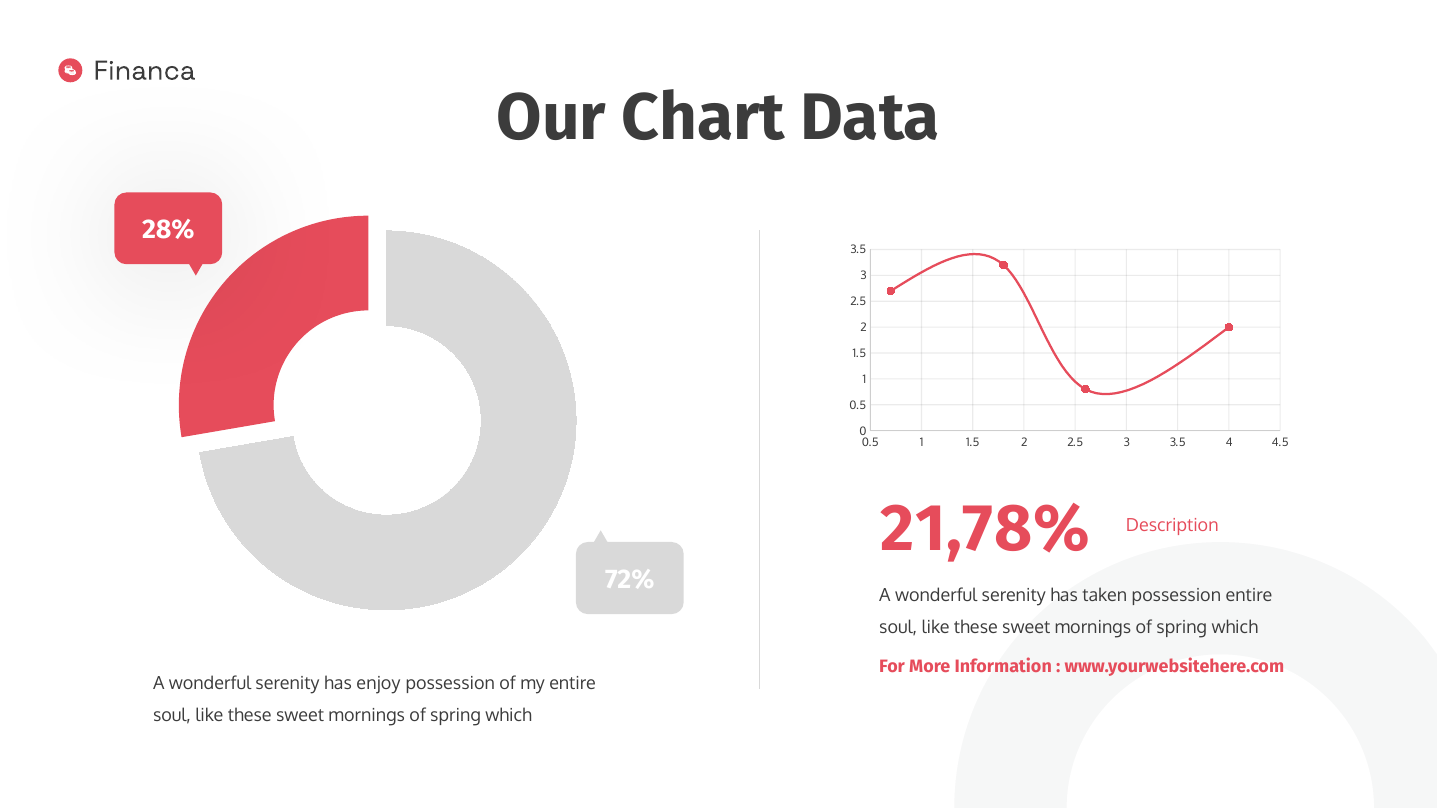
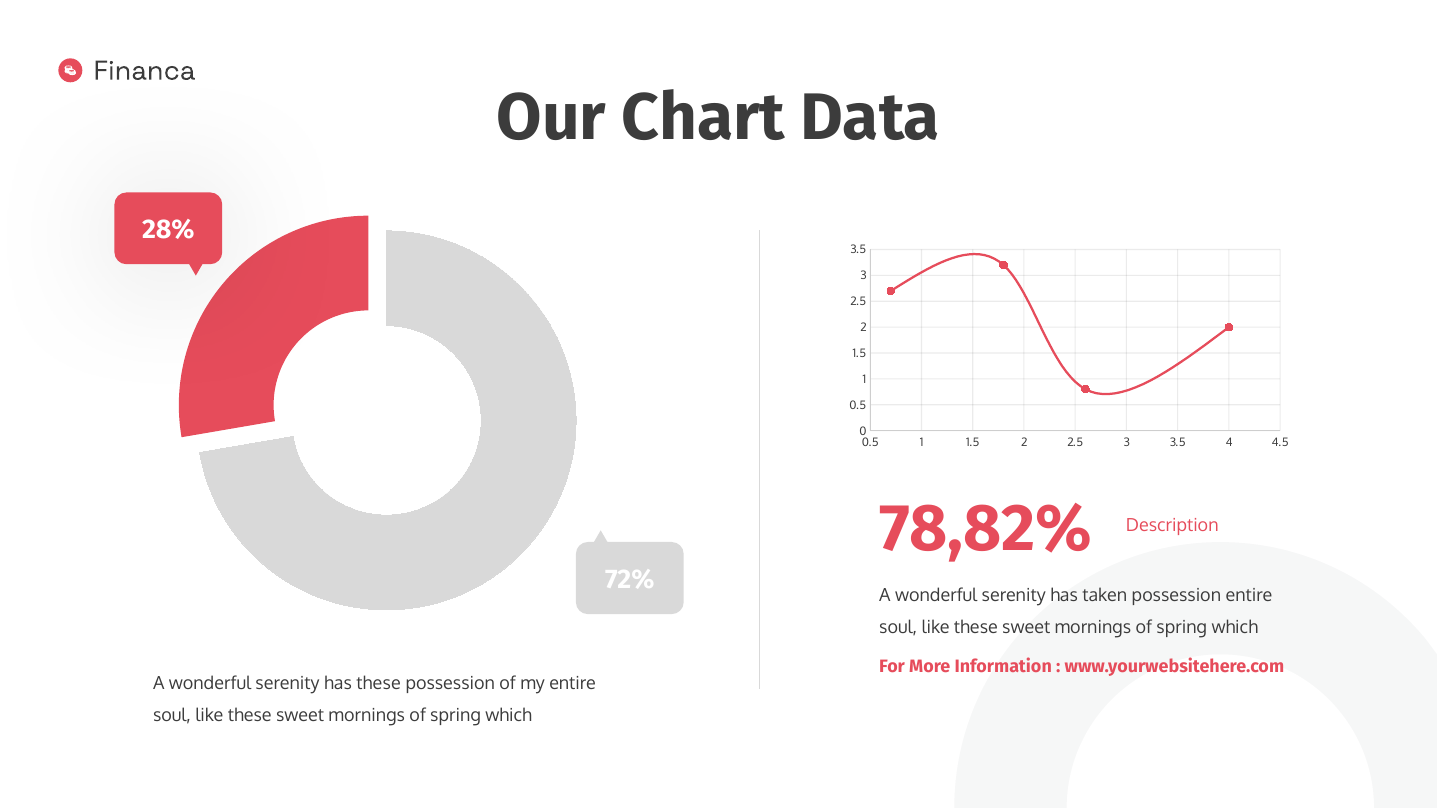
21,78%: 21,78% -> 78,82% (986, 529)
has enjoy: enjoy -> these (379, 684)
